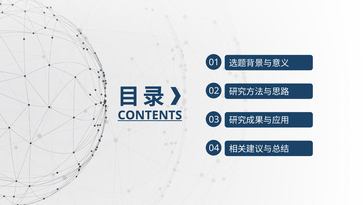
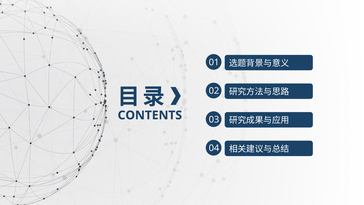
CONTENTS underline: present -> none (150, 115)
